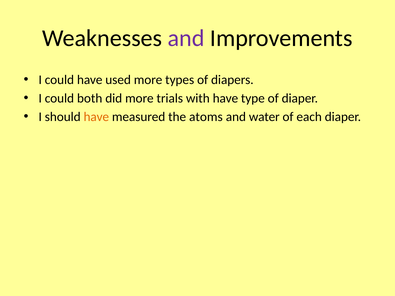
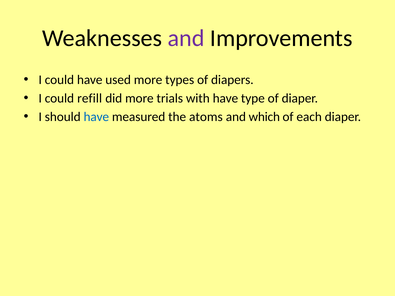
both: both -> refill (90, 98)
have colour: orange -> blue (96, 117)
water: water -> which (264, 117)
